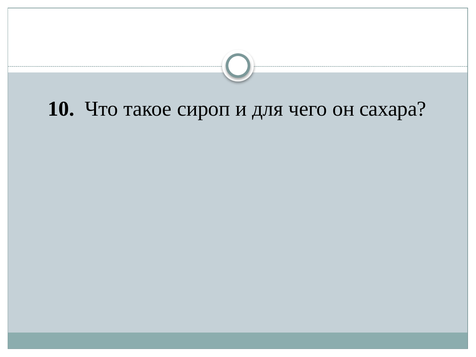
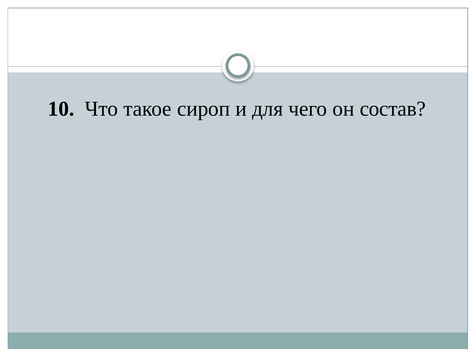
сахара: сахара -> состав (393, 109)
